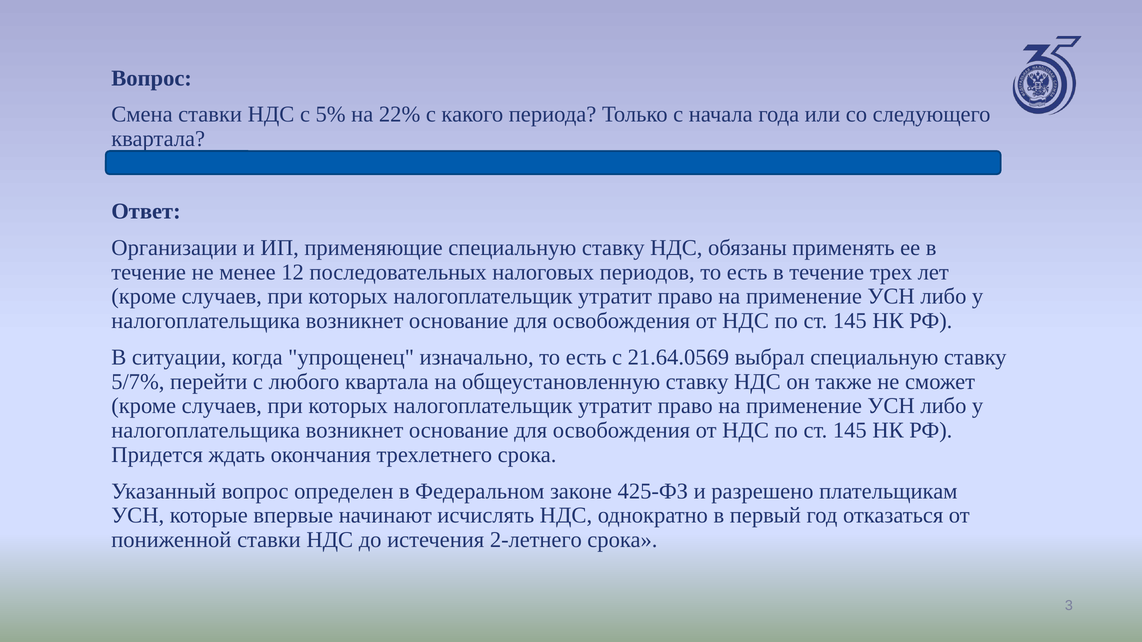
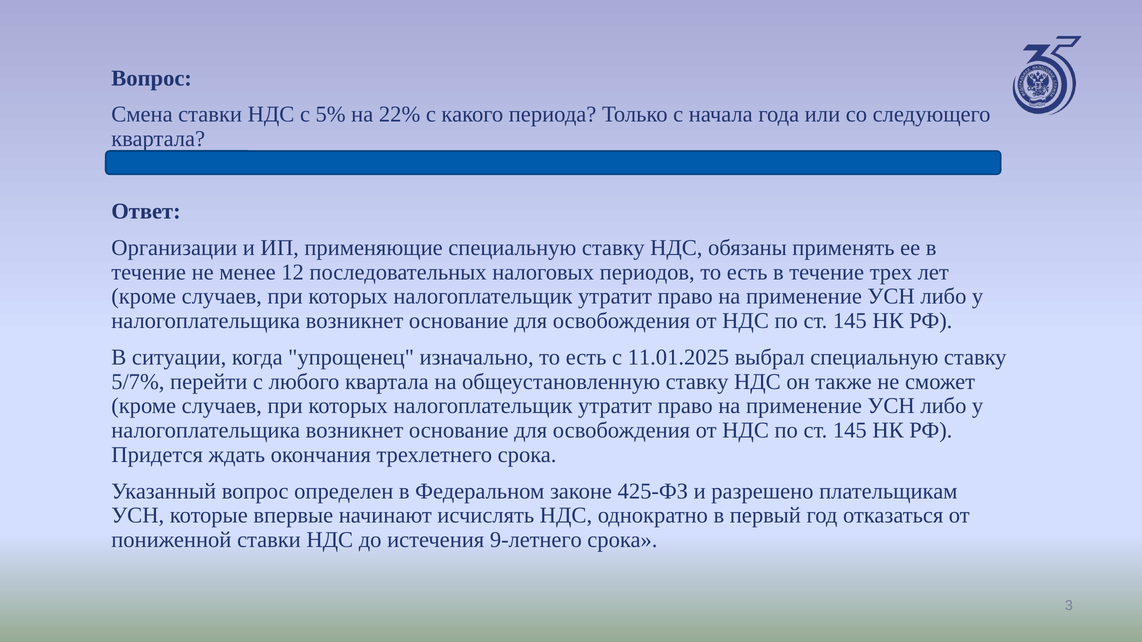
21.64.0569: 21.64.0569 -> 11.01.2025 (678, 357)
2-летнего: 2-летнего -> 9-летнего (536, 540)
